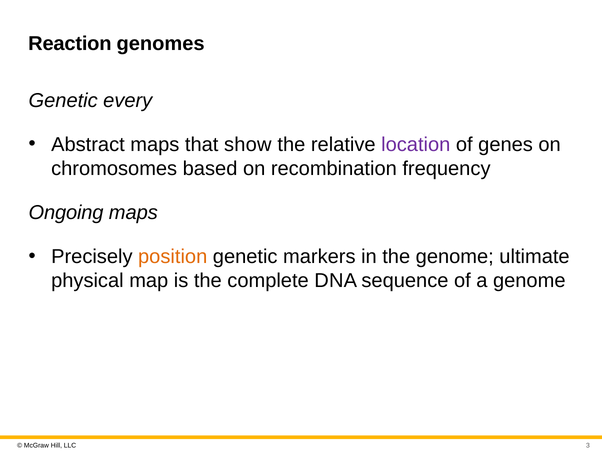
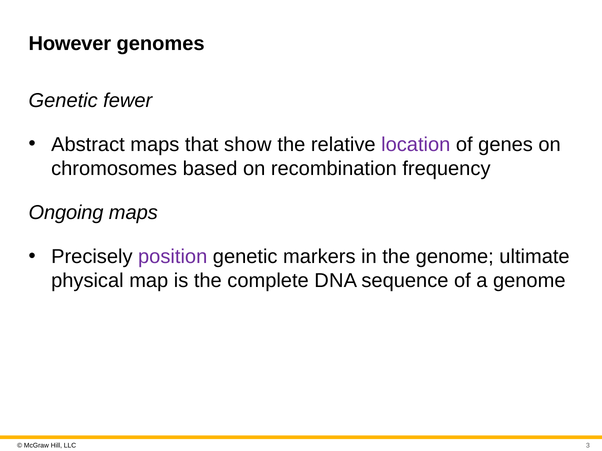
Reaction: Reaction -> However (70, 44)
every: every -> fewer (128, 101)
position colour: orange -> purple (173, 257)
